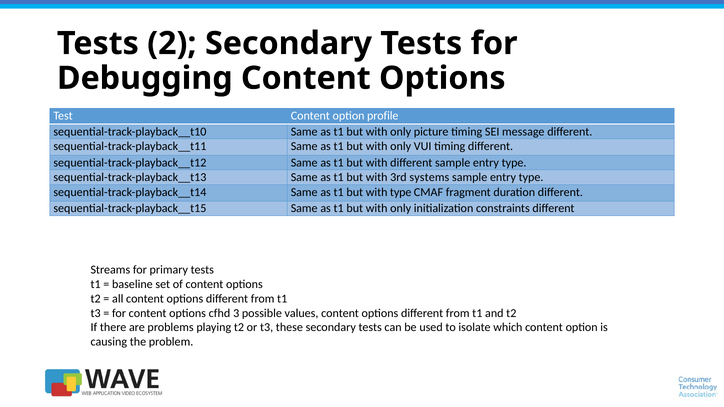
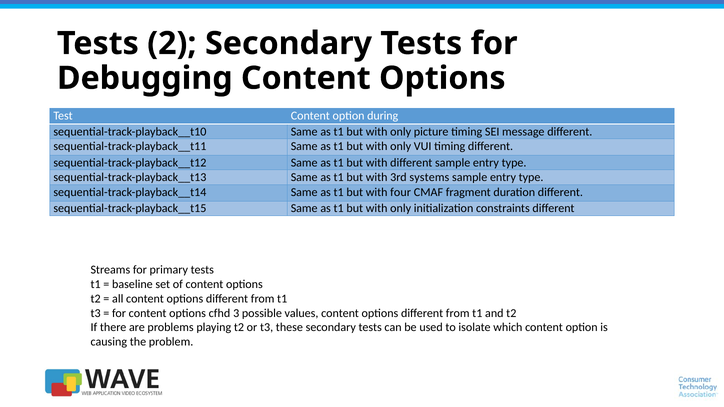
profile: profile -> during (383, 116)
with type: type -> four (401, 192)
